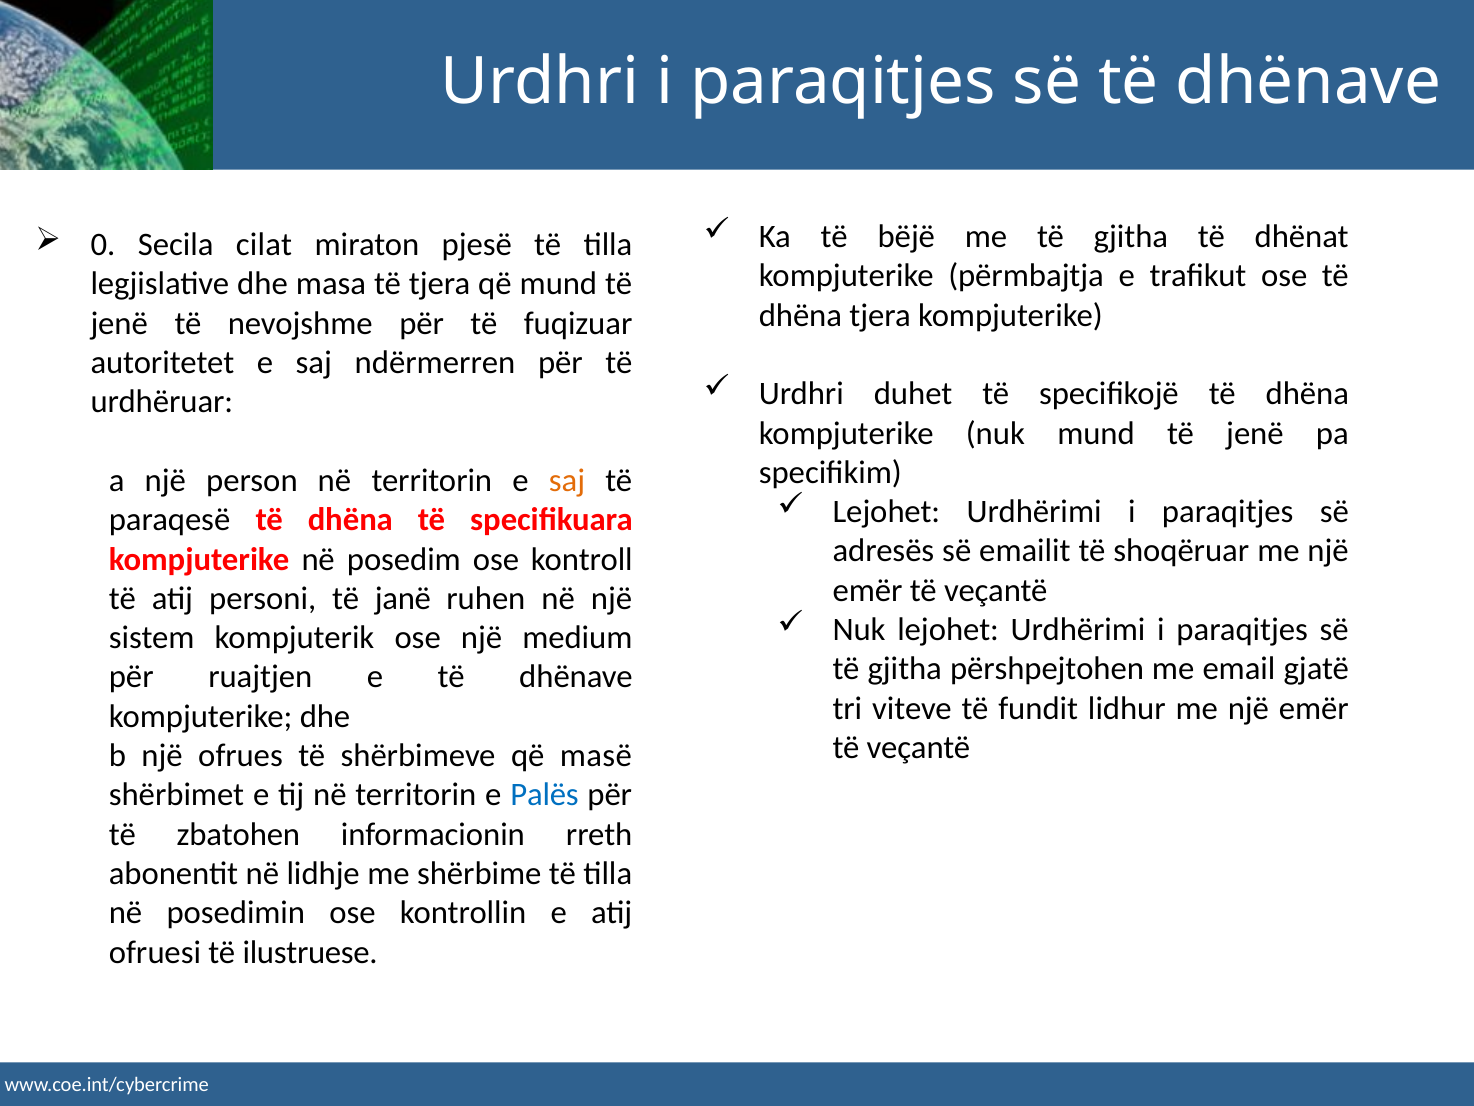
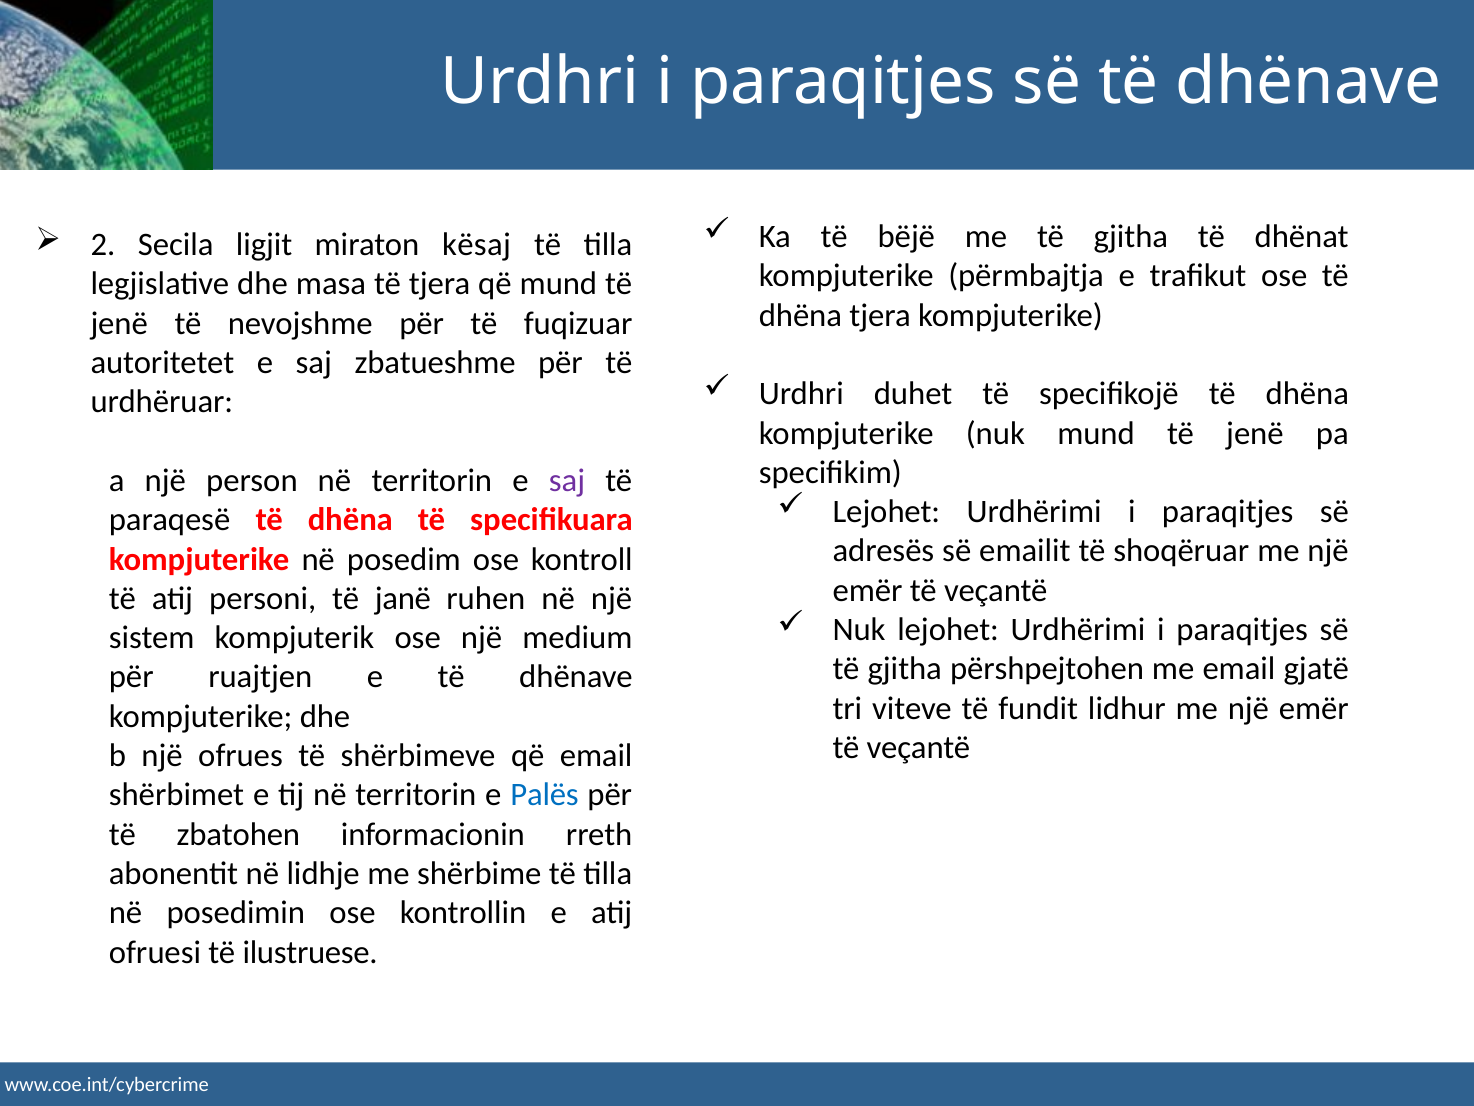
0: 0 -> 2 (103, 245)
cilat: cilat -> ligjit (264, 245)
pjesë: pjesë -> kësaj (477, 245)
ndërmerren: ndërmerren -> zbatueshme (435, 363)
saj colour: orange -> purple (567, 480)
që masë: masë -> email (596, 755)
